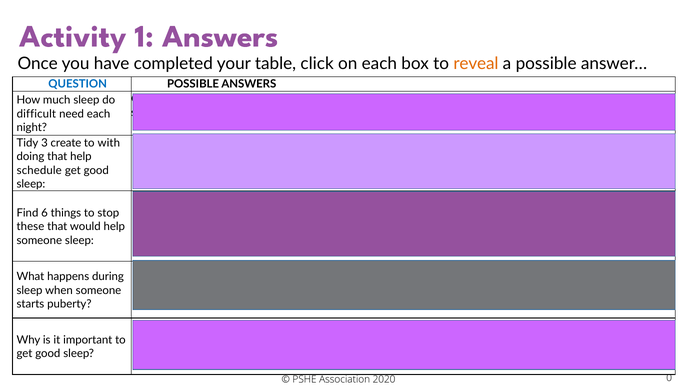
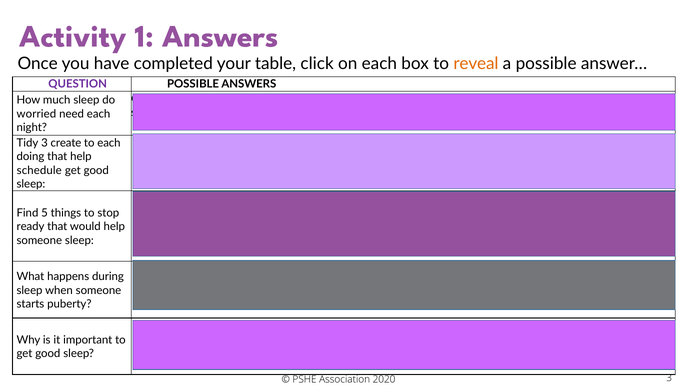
QUESTION colour: blue -> purple (78, 84)
difficult: difficult -> worried (36, 114)
to with: with -> each (109, 143)
Find 6: 6 -> 5 (45, 213)
these: these -> ready (30, 227)
0: 0 -> 3 (669, 378)
